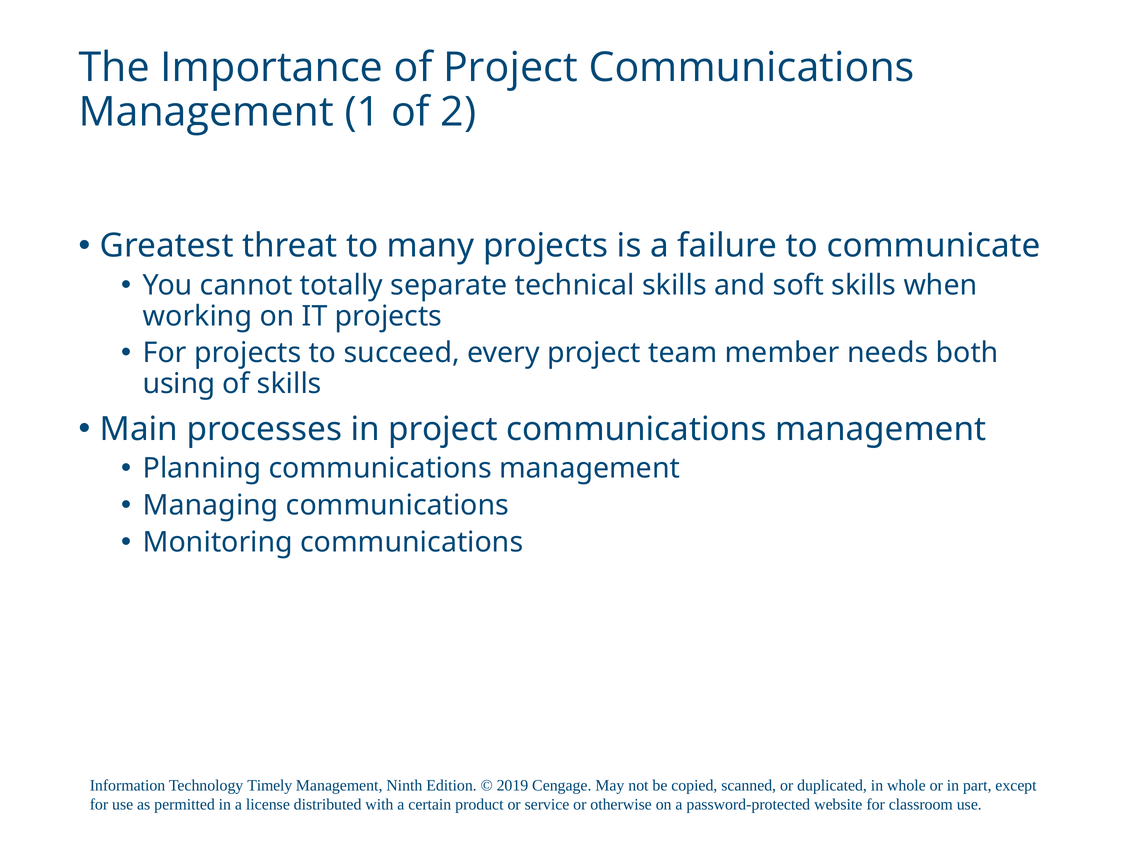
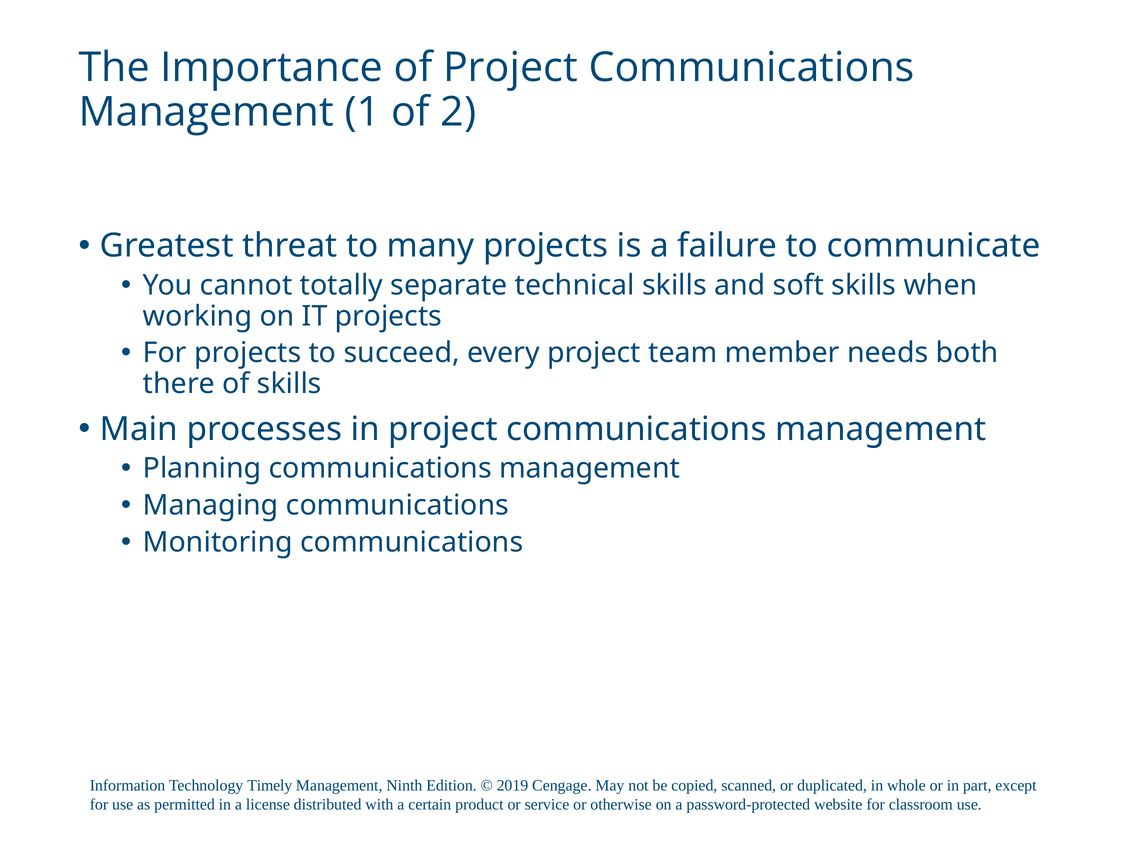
using: using -> there (179, 384)
